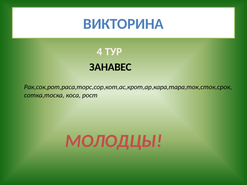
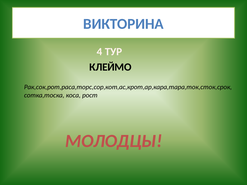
ЗАНАВЕС: ЗАНАВЕС -> КЛЕЙМО (110, 67)
